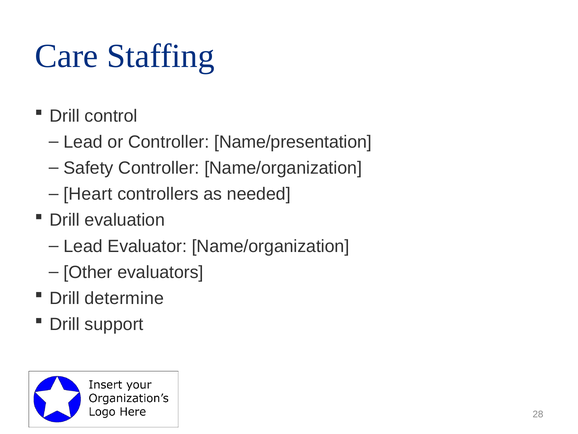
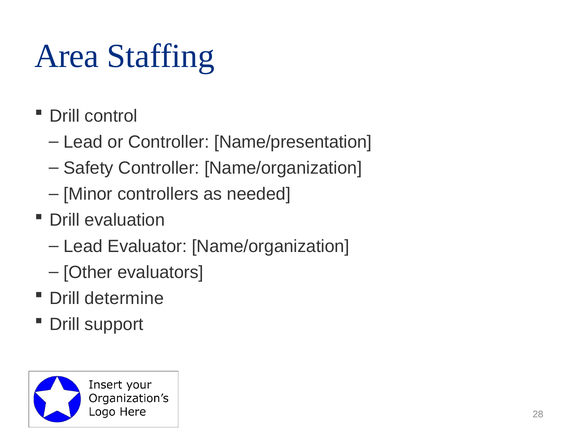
Care: Care -> Area (67, 56)
Heart: Heart -> Minor (88, 194)
